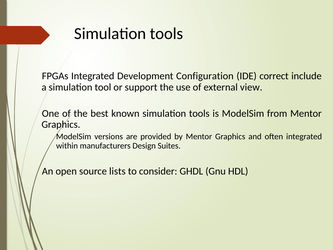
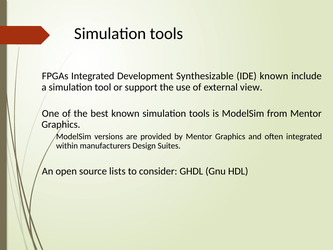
Configuration: Configuration -> Synthesizable (205, 76)
IDE correct: correct -> known (274, 76)
